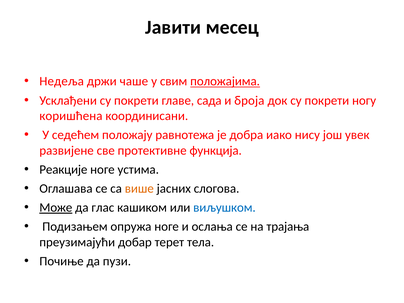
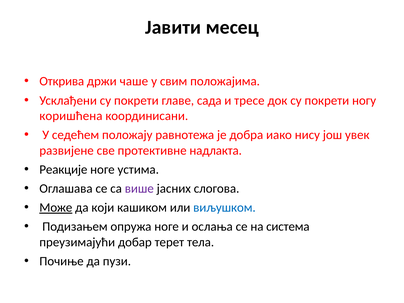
Недеља: Недеља -> Открива (62, 81)
положајима underline: present -> none (225, 81)
броја: броја -> тресе (249, 100)
функција: функција -> надлакта (216, 150)
више colour: orange -> purple (139, 189)
глас: глас -> који (103, 208)
трајања: трајања -> система (288, 227)
